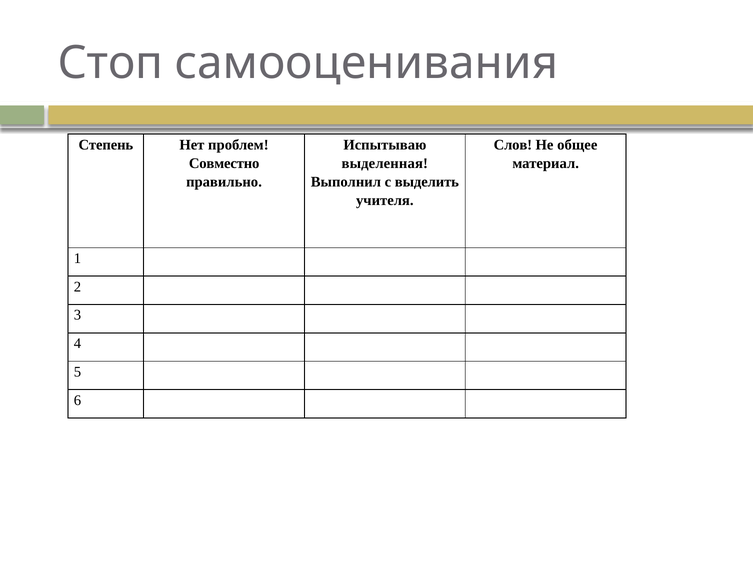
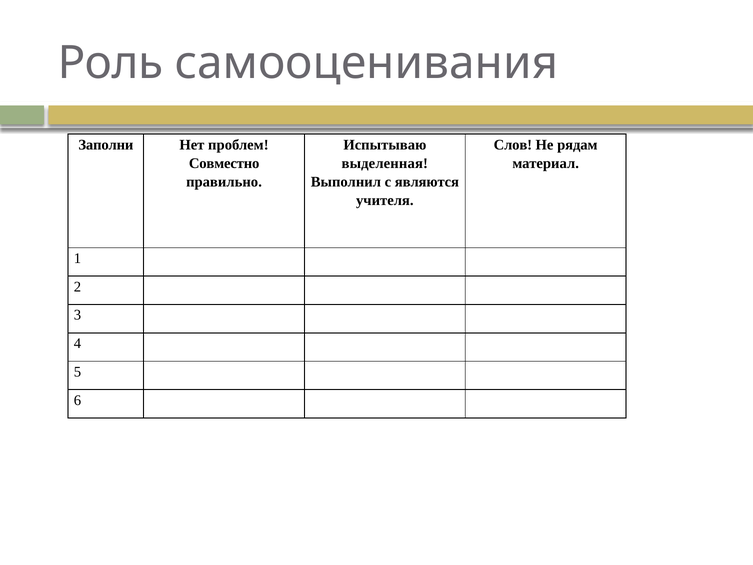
Стоп: Стоп -> Роль (110, 63)
Степень: Степень -> Заполни (106, 145)
общее: общее -> рядам (577, 145)
выделить: выделить -> являются (427, 182)
